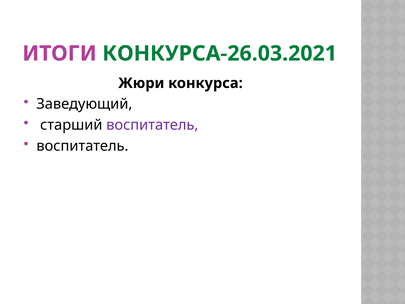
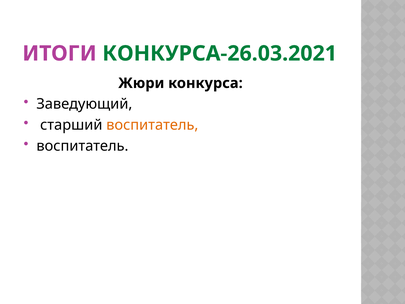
воспитатель colour: purple -> orange (152, 125)
